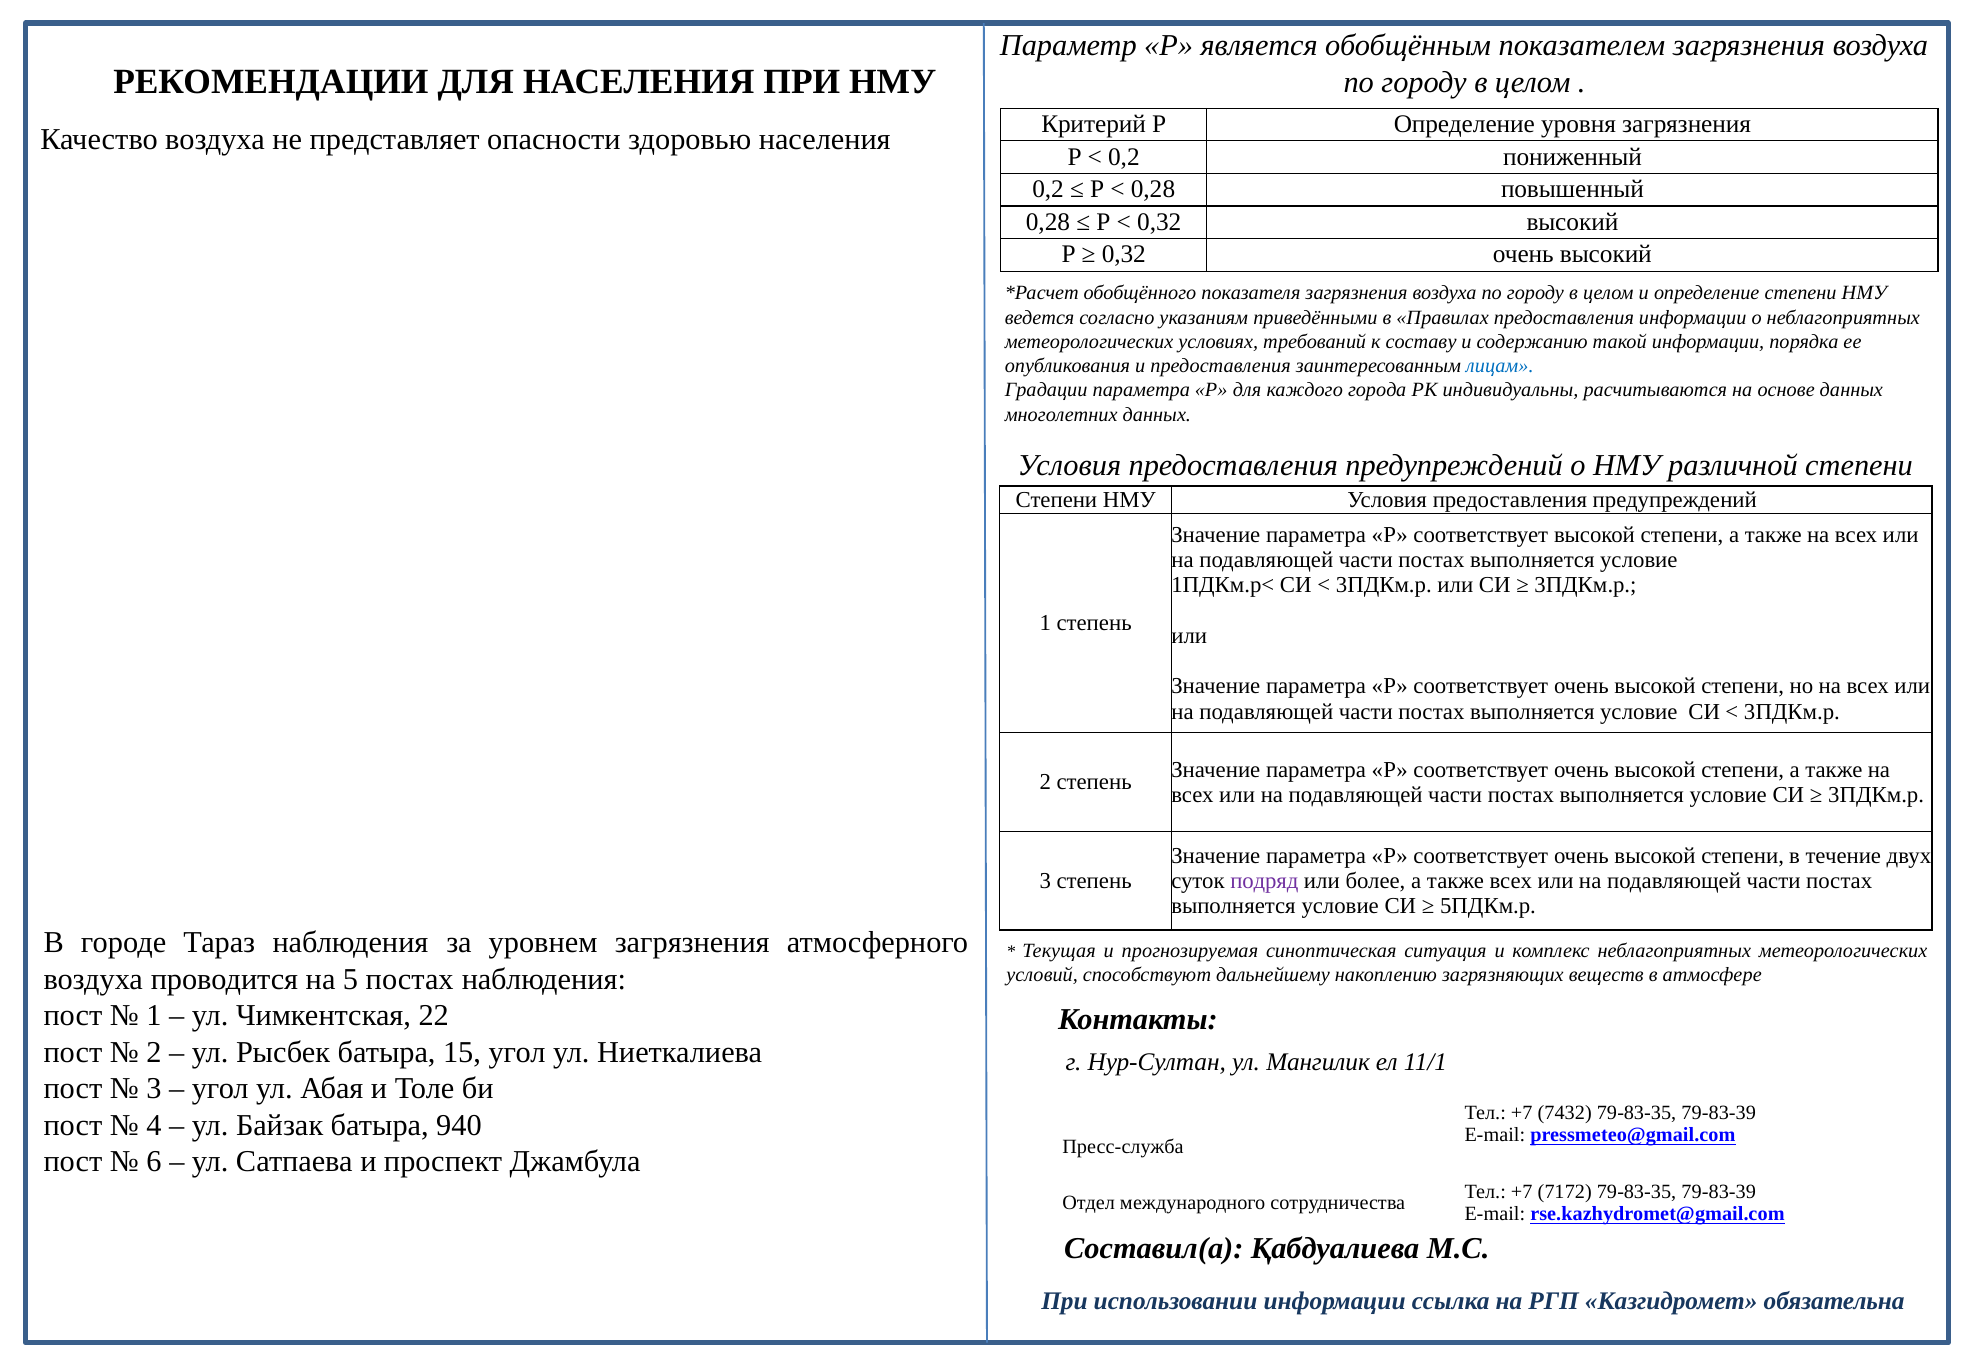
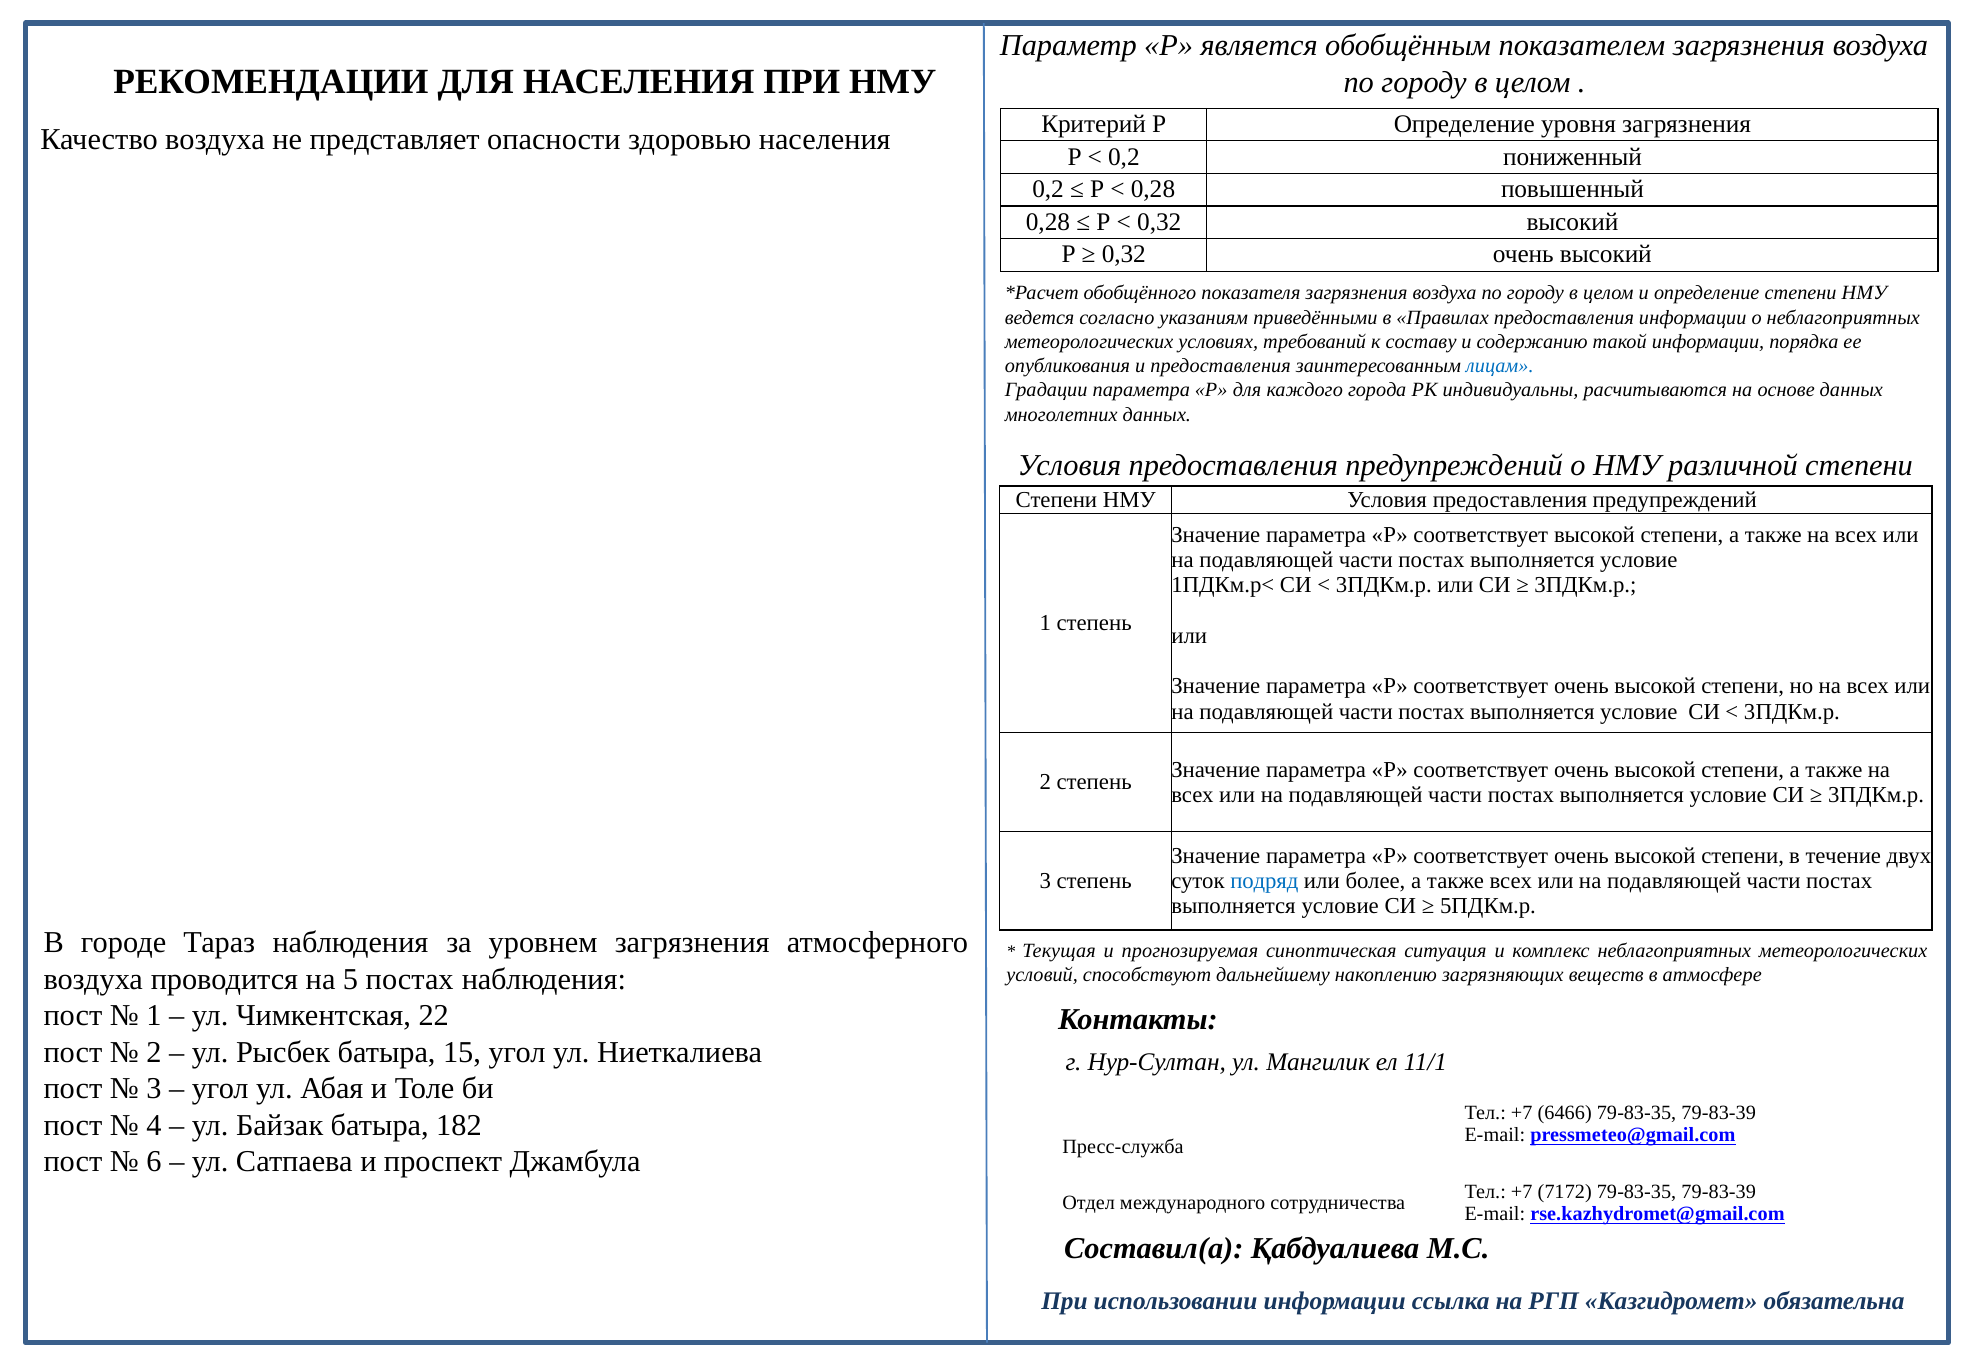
подряд colour: purple -> blue (1264, 881)
7432: 7432 -> 6466 (1565, 1113)
940: 940 -> 182 (459, 1126)
